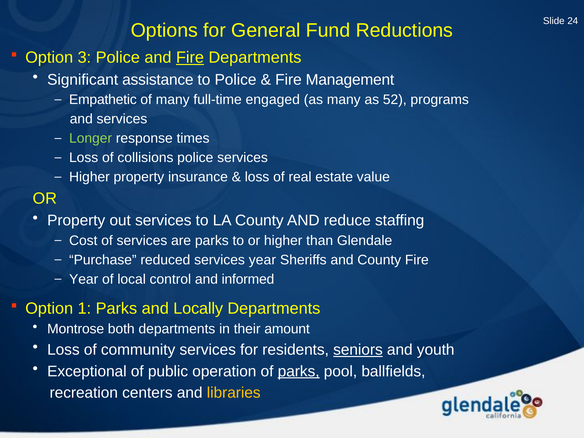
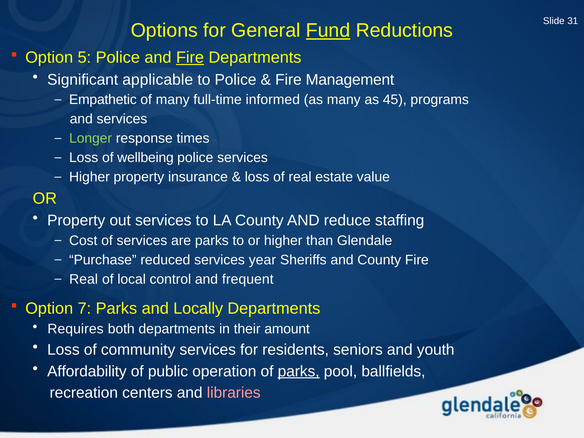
24: 24 -> 31 (573, 21)
Fund underline: none -> present (328, 31)
3: 3 -> 5 (84, 58)
assistance: assistance -> applicable (158, 80)
engaged: engaged -> informed (273, 100)
52: 52 -> 45 (395, 100)
collisions: collisions -> wellbeing (146, 158)
Year: Year -> Real (84, 279)
informed: informed -> frequent (248, 279)
1: 1 -> 7 (84, 308)
Montrose: Montrose -> Requires (76, 329)
seniors underline: present -> none (358, 350)
Exceptional: Exceptional -> Affordability (87, 371)
libraries colour: yellow -> pink (234, 393)
